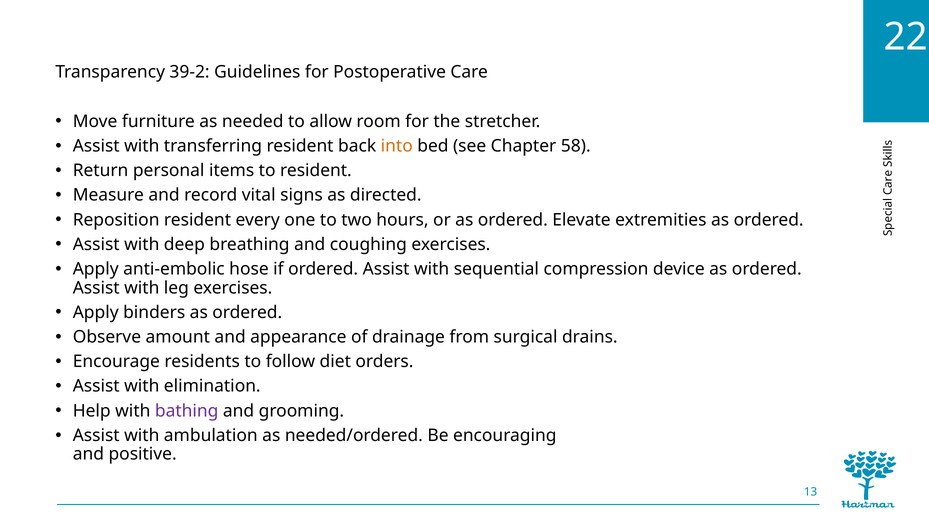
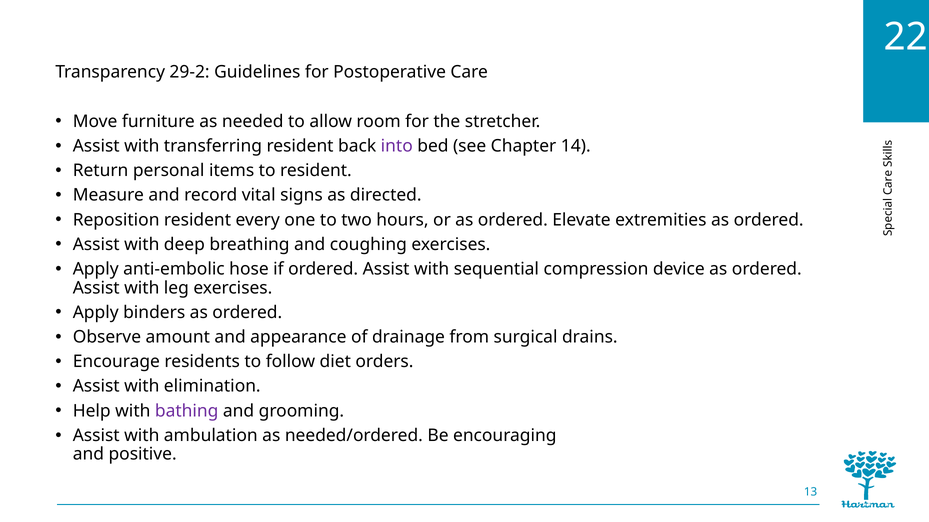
39-2: 39-2 -> 29-2 (190, 72)
into colour: orange -> purple (397, 146)
58: 58 -> 14 (576, 146)
